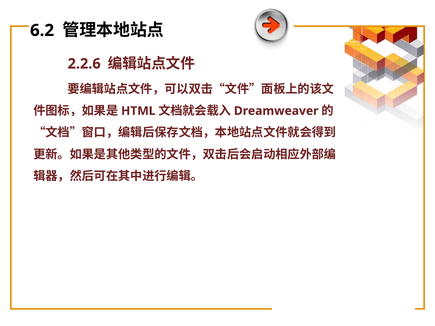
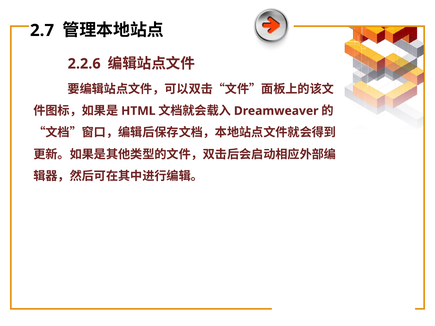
6.2: 6.2 -> 2.7 (42, 30)
